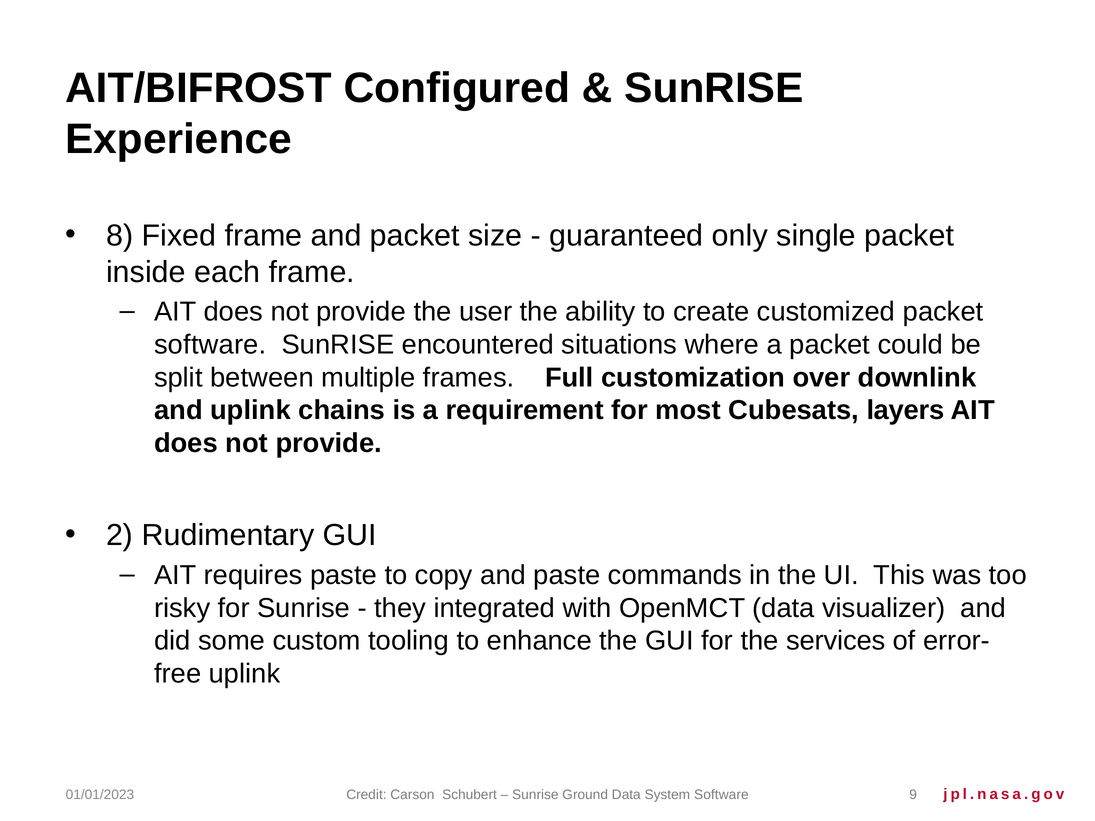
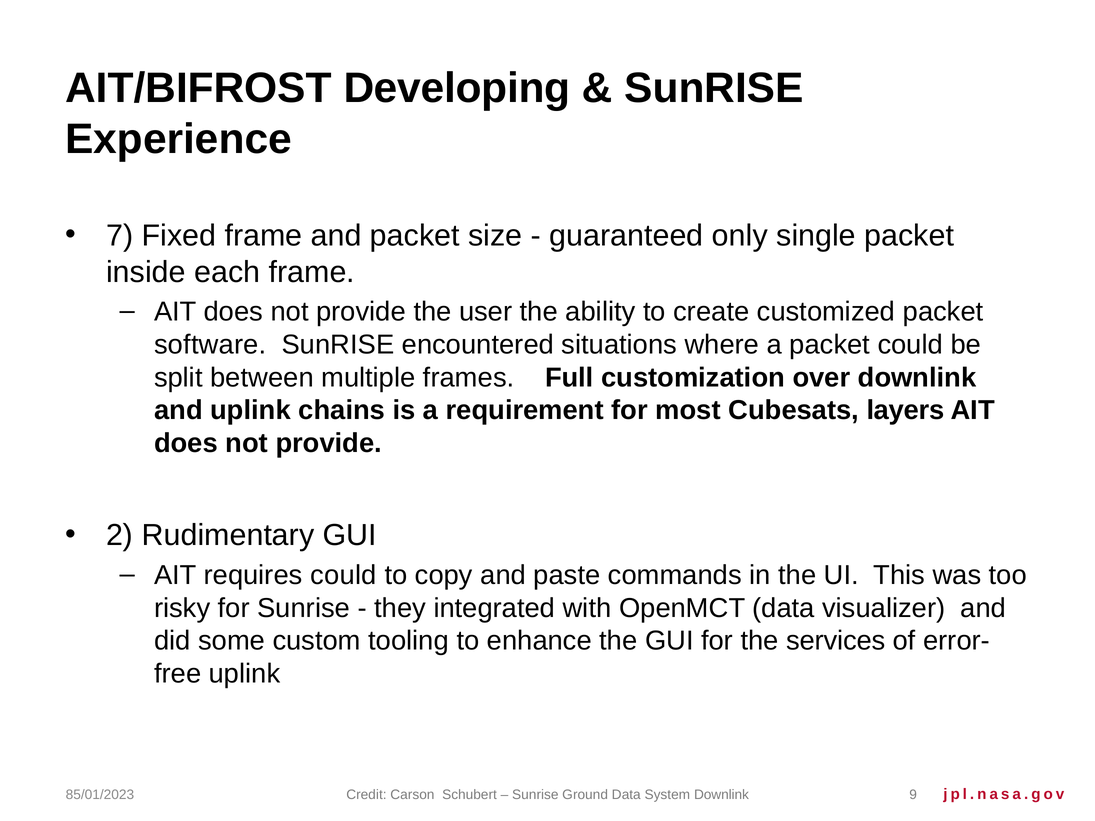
Configured: Configured -> Developing (457, 88)
8: 8 -> 7 (120, 236)
requires paste: paste -> could (343, 575)
01/01/2023: 01/01/2023 -> 85/01/2023 (100, 795)
System Software: Software -> Downlink (721, 795)
